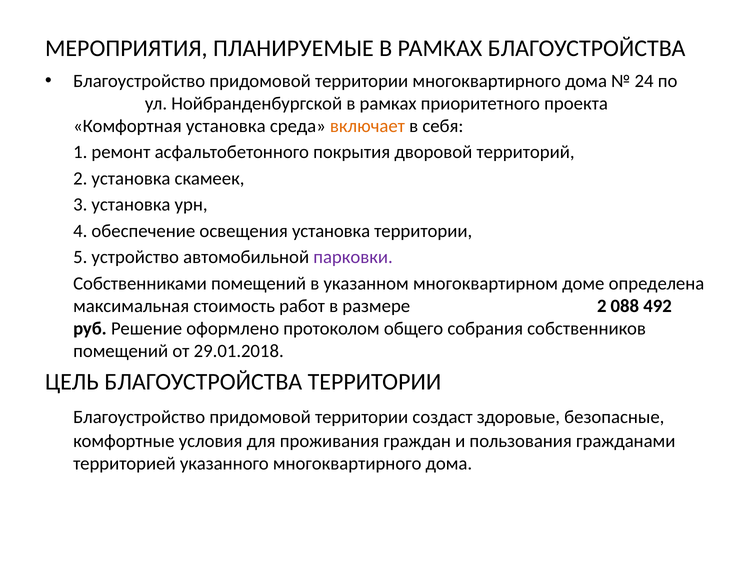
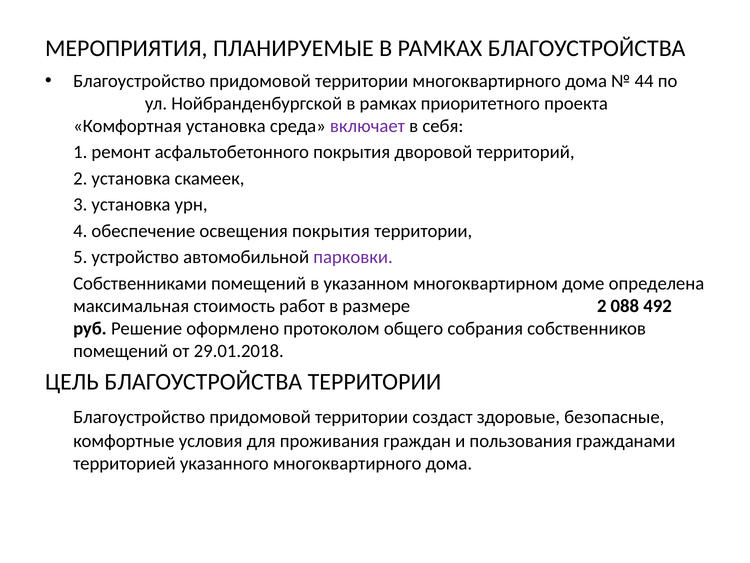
24: 24 -> 44 (644, 81)
включает colour: orange -> purple (367, 126)
освещения установка: установка -> покрытия (331, 231)
